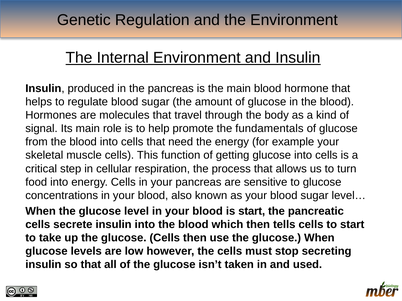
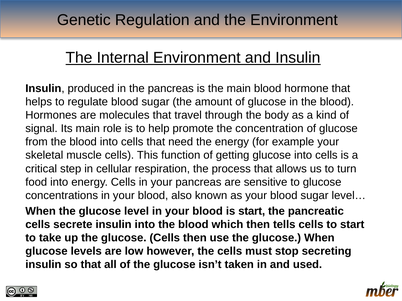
fundamentals: fundamentals -> concentration (269, 129)
